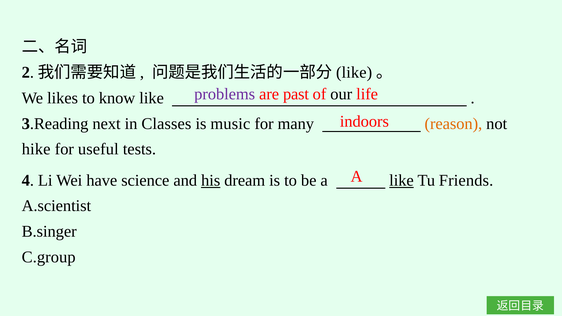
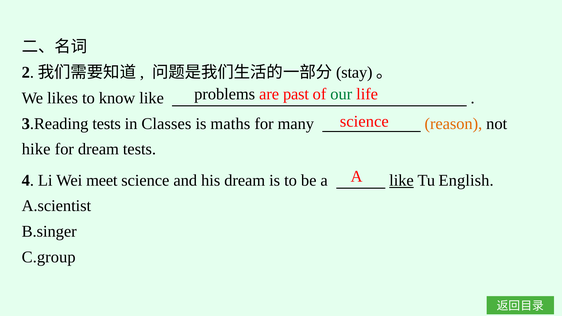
like: like -> stay (354, 73)
problems colour: purple -> black (225, 94)
our colour: black -> green (341, 94)
indoors: indoors -> science (364, 122)
3.Reading next: next -> tests (107, 124)
music: music -> maths (230, 124)
for useful: useful -> dream (98, 149)
have: have -> meet (102, 180)
his underline: present -> none (211, 180)
Friends: Friends -> English (466, 180)
